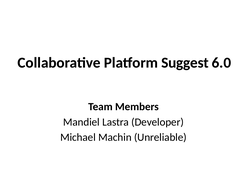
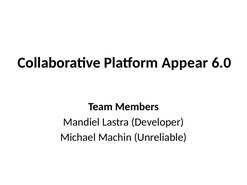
Suggest: Suggest -> Appear (185, 63)
